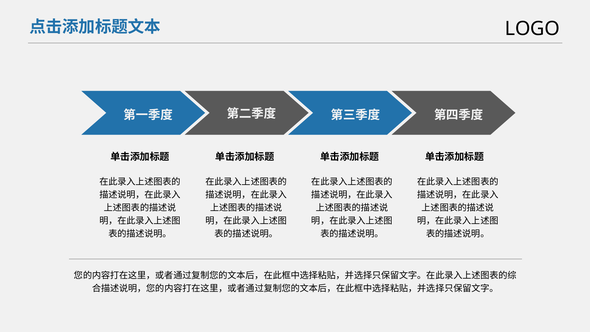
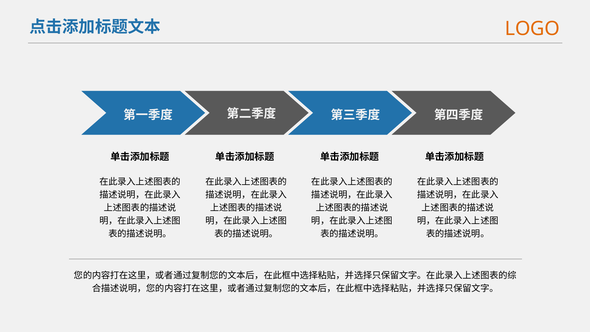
LOGO colour: black -> orange (532, 29)
